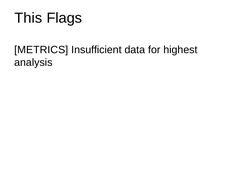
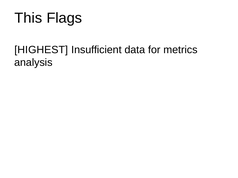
METRICS: METRICS -> HIGHEST (41, 50)
highest: highest -> metrics (180, 50)
